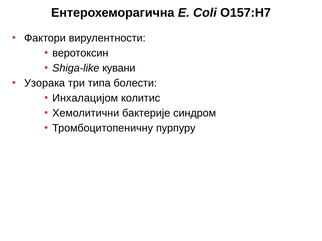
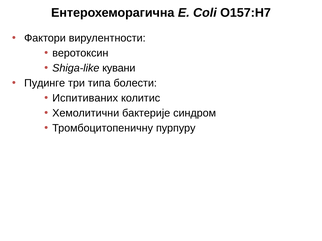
Узорака: Узорака -> Пудинге (45, 83)
Инхалацијом: Инхалацијом -> Испитиваних (85, 98)
